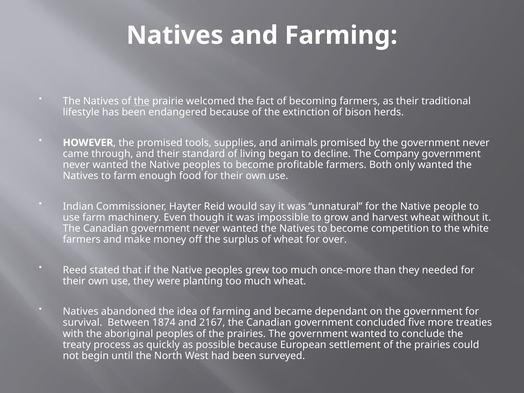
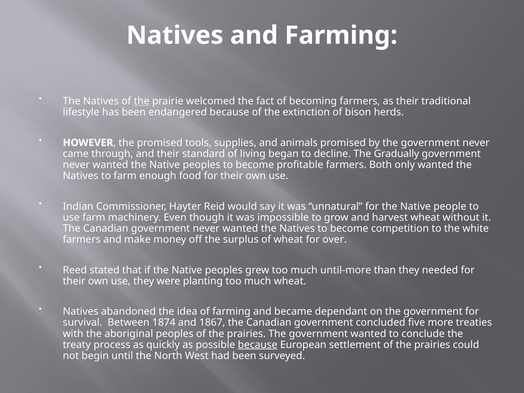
Company: Company -> Gradually (397, 154)
once-more: once-more -> until-more (346, 270)
2167: 2167 -> 1867 (212, 323)
because underline: none -> present (258, 345)
